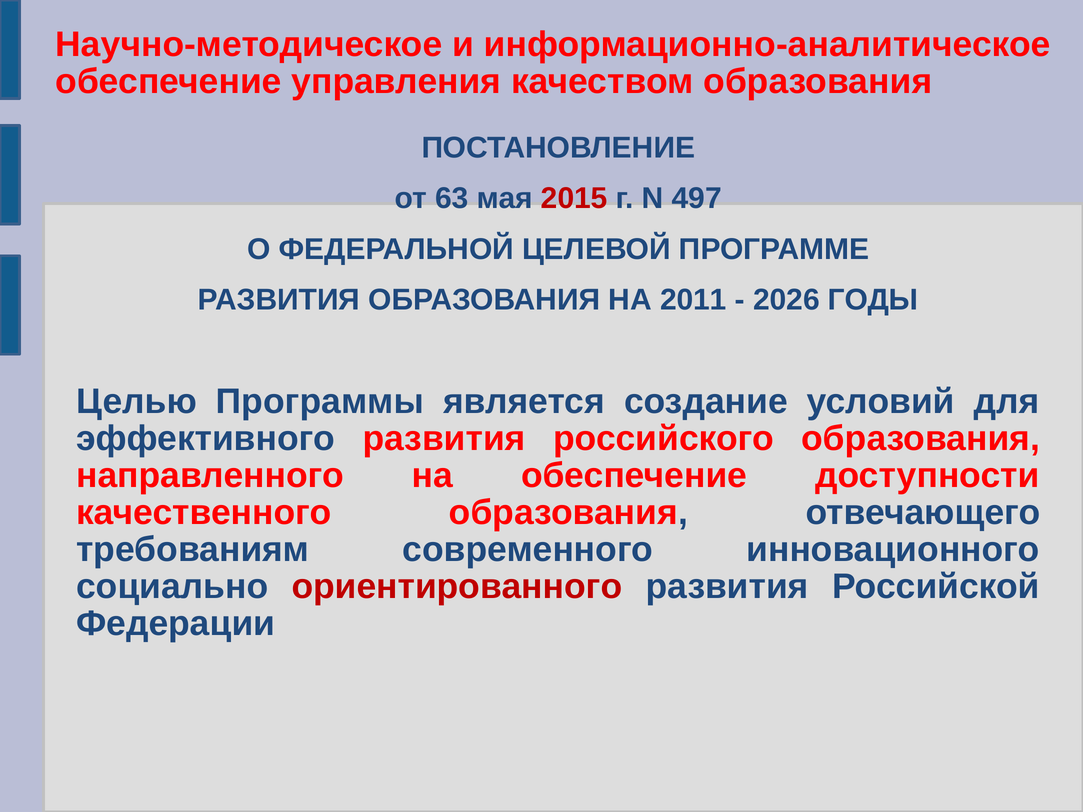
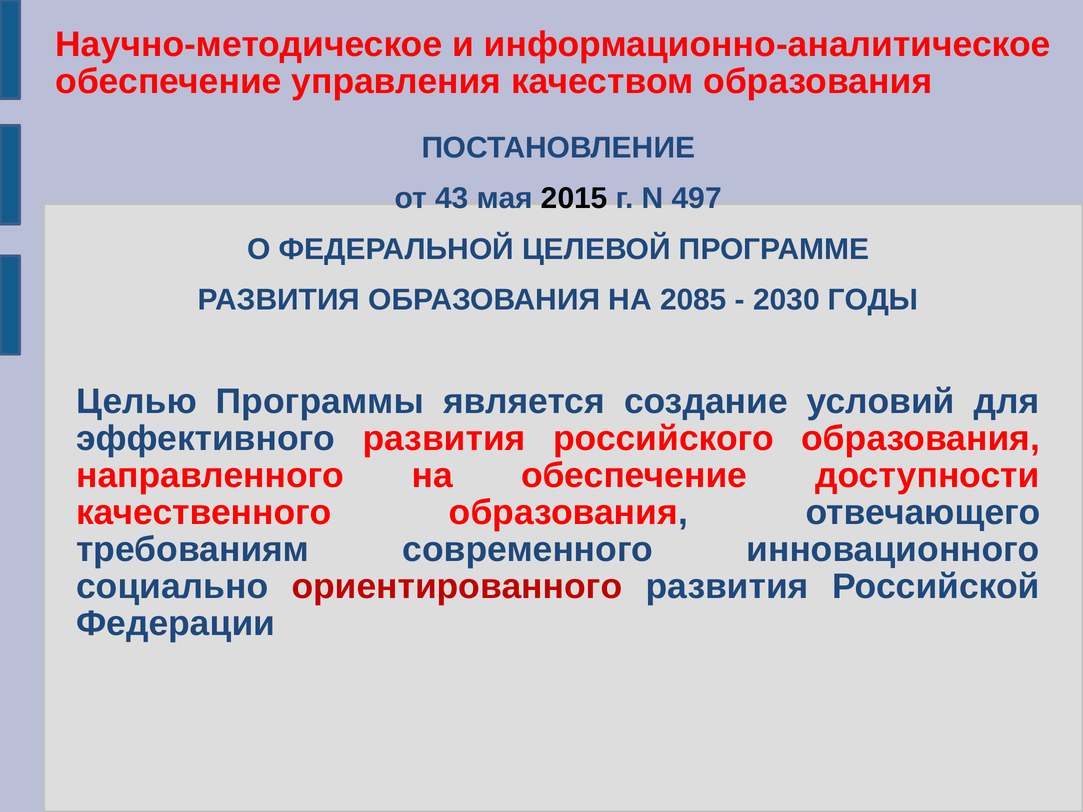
63: 63 -> 43 (452, 198)
2015 colour: red -> black (574, 198)
2011: 2011 -> 2085 (693, 300)
2026: 2026 -> 2030 (786, 300)
